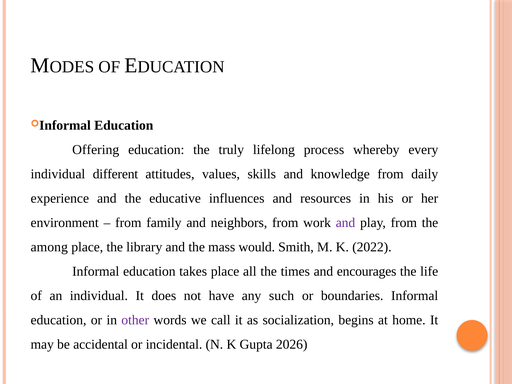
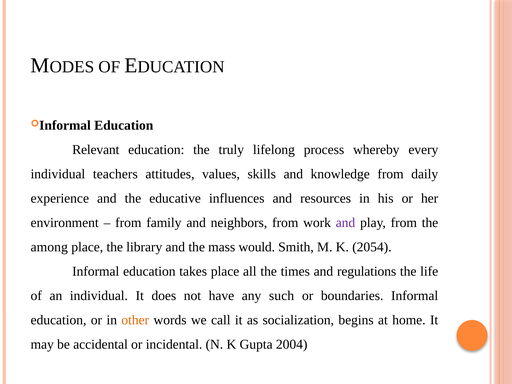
Offering: Offering -> Relevant (96, 150)
different: different -> teachers (115, 174)
2022: 2022 -> 2054 (372, 247)
encourages: encourages -> regulations (367, 271)
other colour: purple -> orange (135, 320)
2026: 2026 -> 2004 (292, 344)
